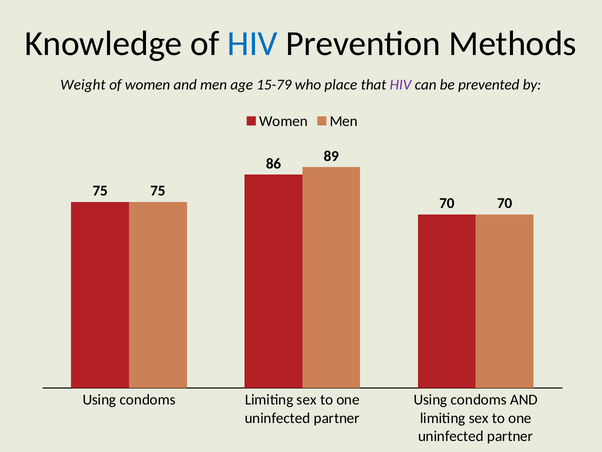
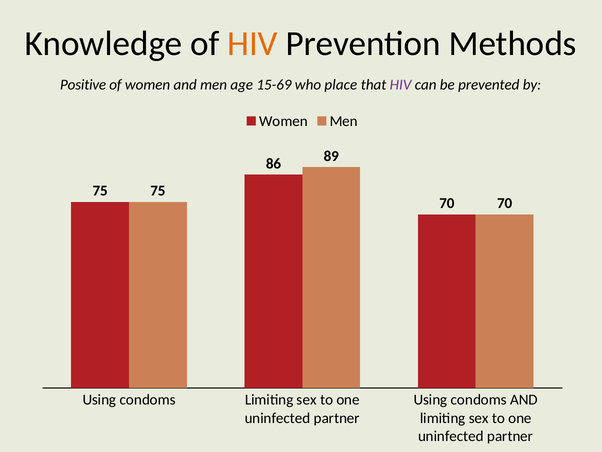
HIV colour: blue -> orange (253, 43)
Weight: Weight -> Positive (83, 85)
15-79: 15-79 -> 15-69 (274, 85)
